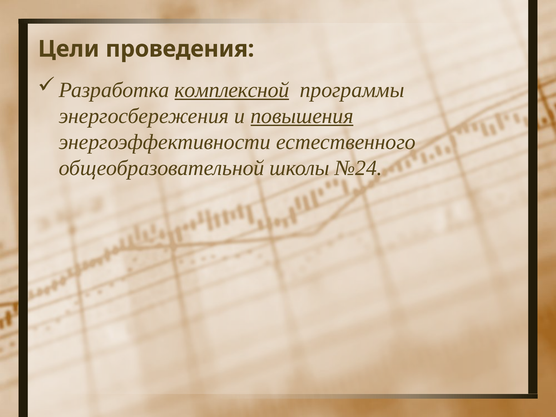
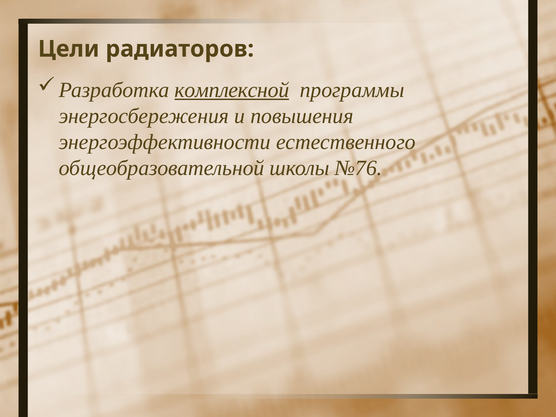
проведения: проведения -> радиаторов (180, 49)
повышения underline: present -> none (302, 116)
№24: №24 -> №76 (359, 168)
